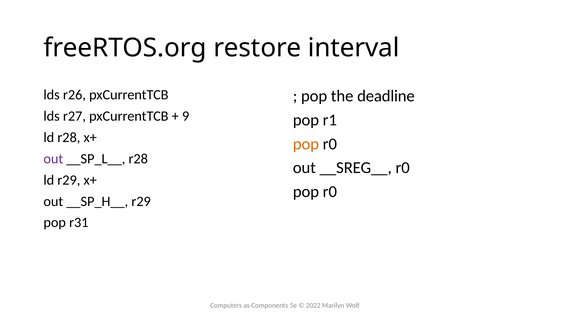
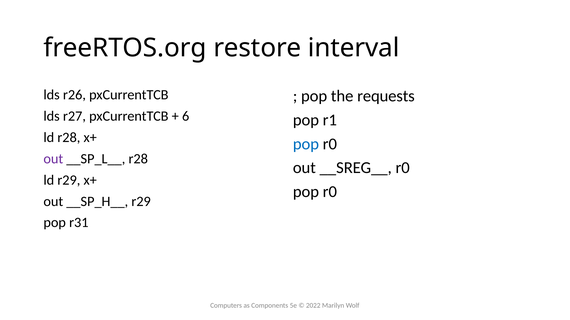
deadline: deadline -> requests (386, 96)
9: 9 -> 6 (186, 116)
pop colour: orange -> blue (306, 144)
